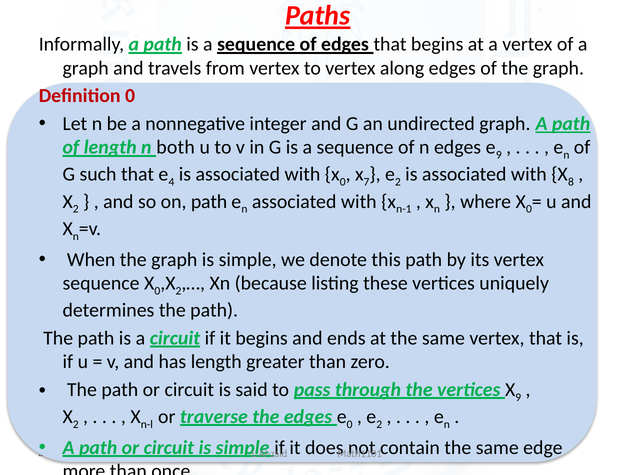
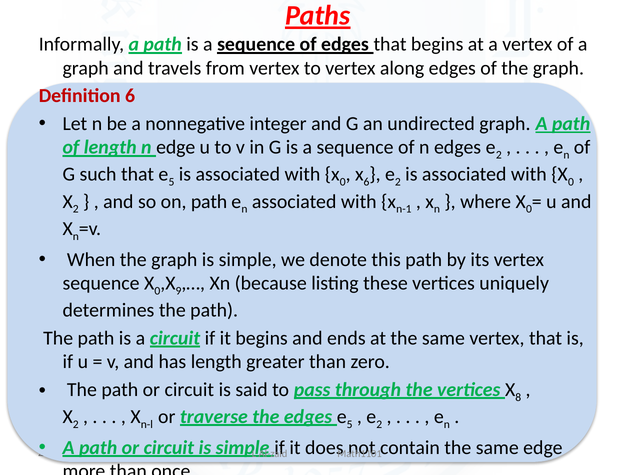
Definition 0: 0 -> 6 (130, 96)
n both: both -> edge (176, 148)
9: 9 -> 2 (499, 155)
4: 4 -> 5 (171, 182)
7: 7 -> 6 (367, 182)
8: 8 -> 0 (571, 182)
2: 2 -> 9 (179, 291)
9: 9 -> 8 (518, 398)
0: 0 -> 5 (350, 425)
